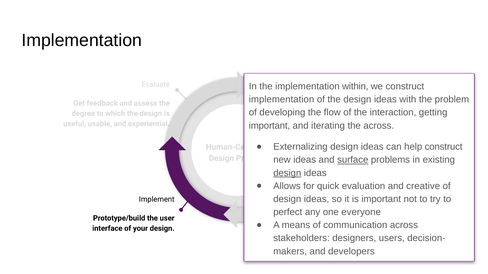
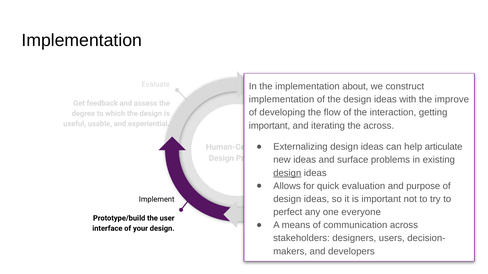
within: within -> about (355, 87)
problem: problem -> improve (452, 100)
help construct: construct -> articulate (444, 147)
surface underline: present -> none (353, 160)
and creative: creative -> purpose (423, 186)
